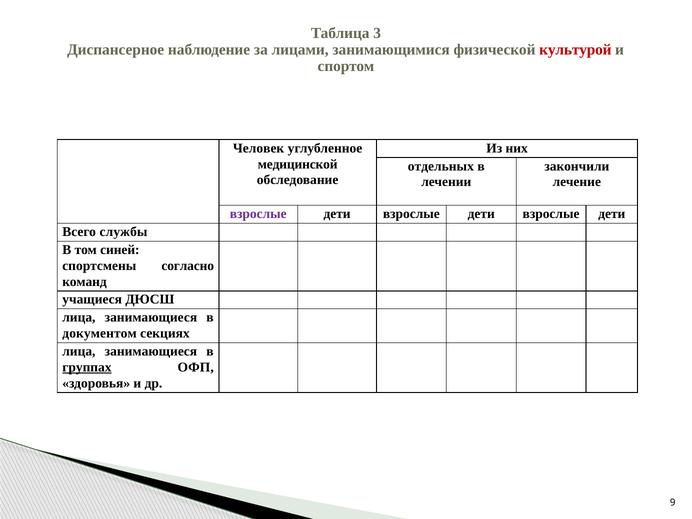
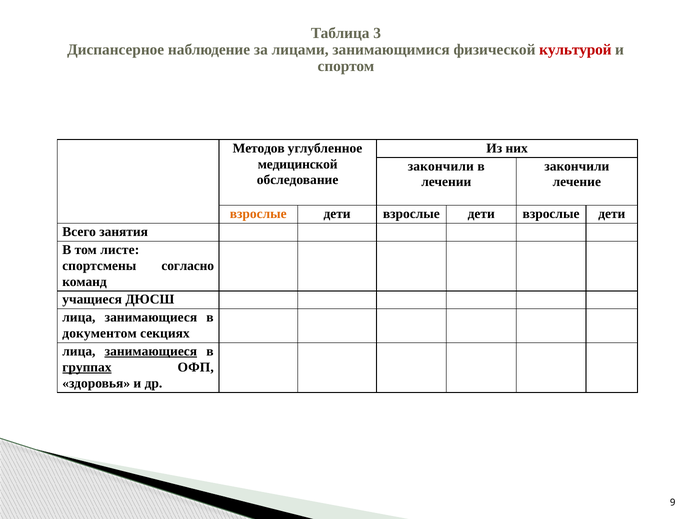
Человек: Человек -> Методов (259, 148)
отдельных: отдельных -> закончили (441, 166)
взрослые colour: purple -> orange (258, 214)
службы: службы -> занятия (124, 232)
синей: синей -> листе (120, 250)
занимающиеся underline: none -> present (151, 351)
